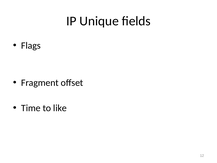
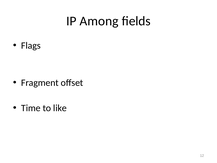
Unique: Unique -> Among (99, 21)
